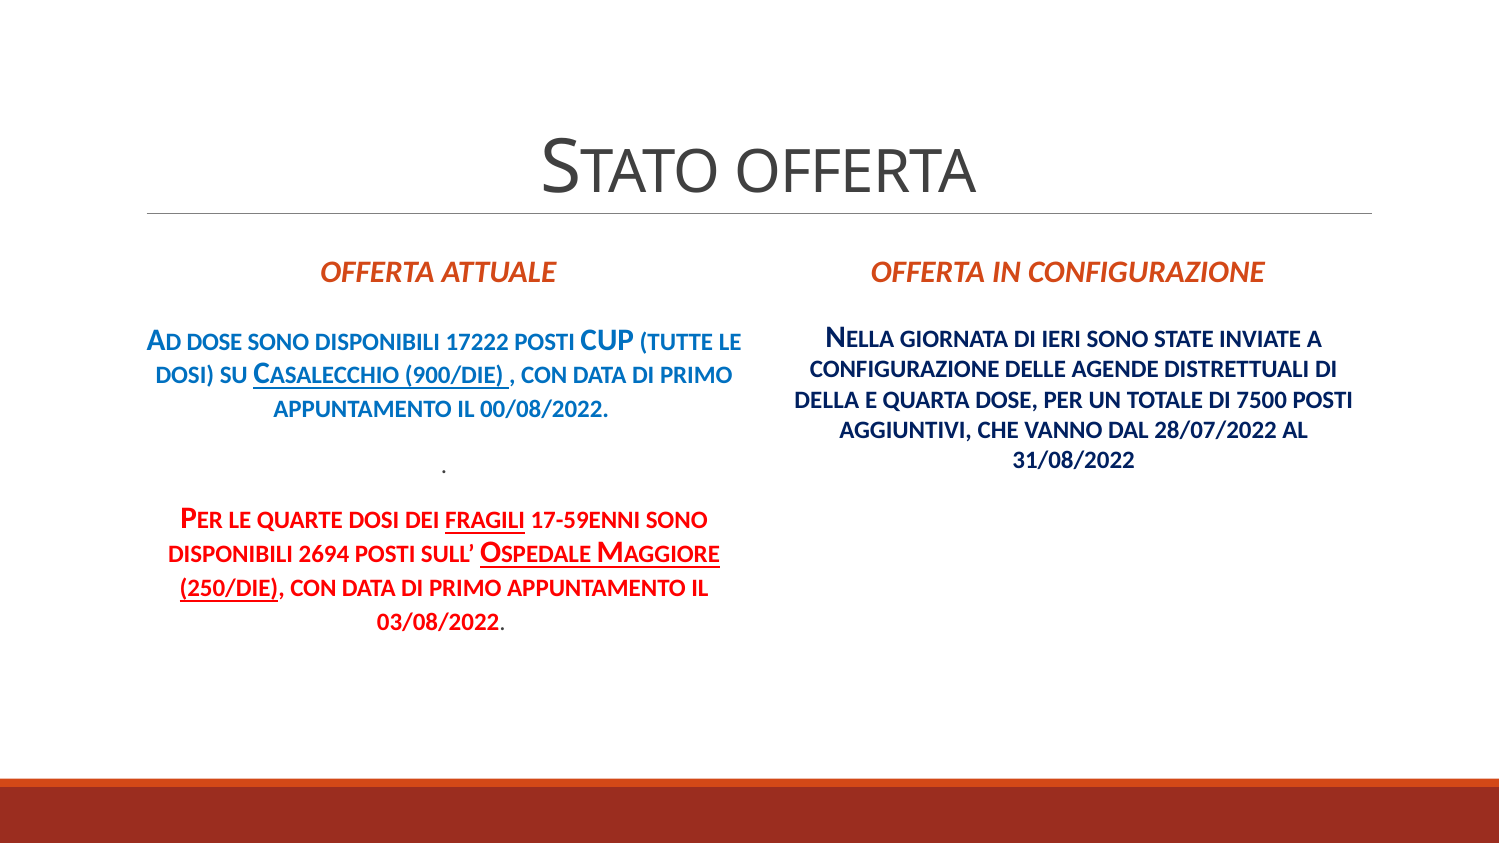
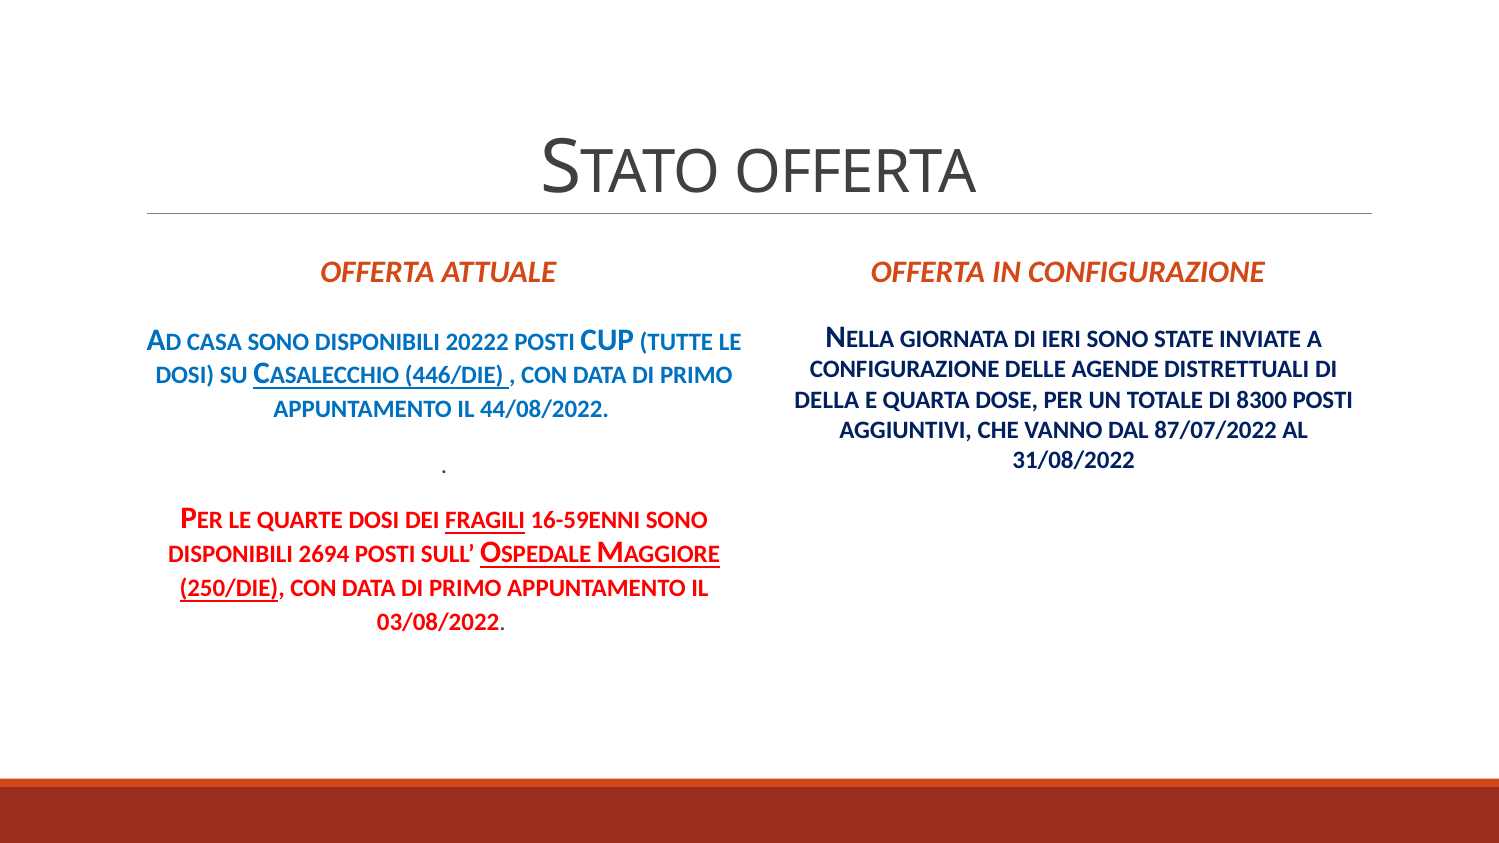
DOSE: DOSE -> CASA (214, 342)
17222: 17222 -> 20222 (477, 342)
900/DIE: 900/DIE -> 446/DIE (454, 376)
7500: 7500 -> 8300 (1262, 400)
00/08/2022: 00/08/2022 -> 44/08/2022 (545, 409)
28/07/2022: 28/07/2022 -> 87/07/2022 (1216, 430)
17-59ENNI: 17-59ENNI -> 16-59ENNI (585, 521)
